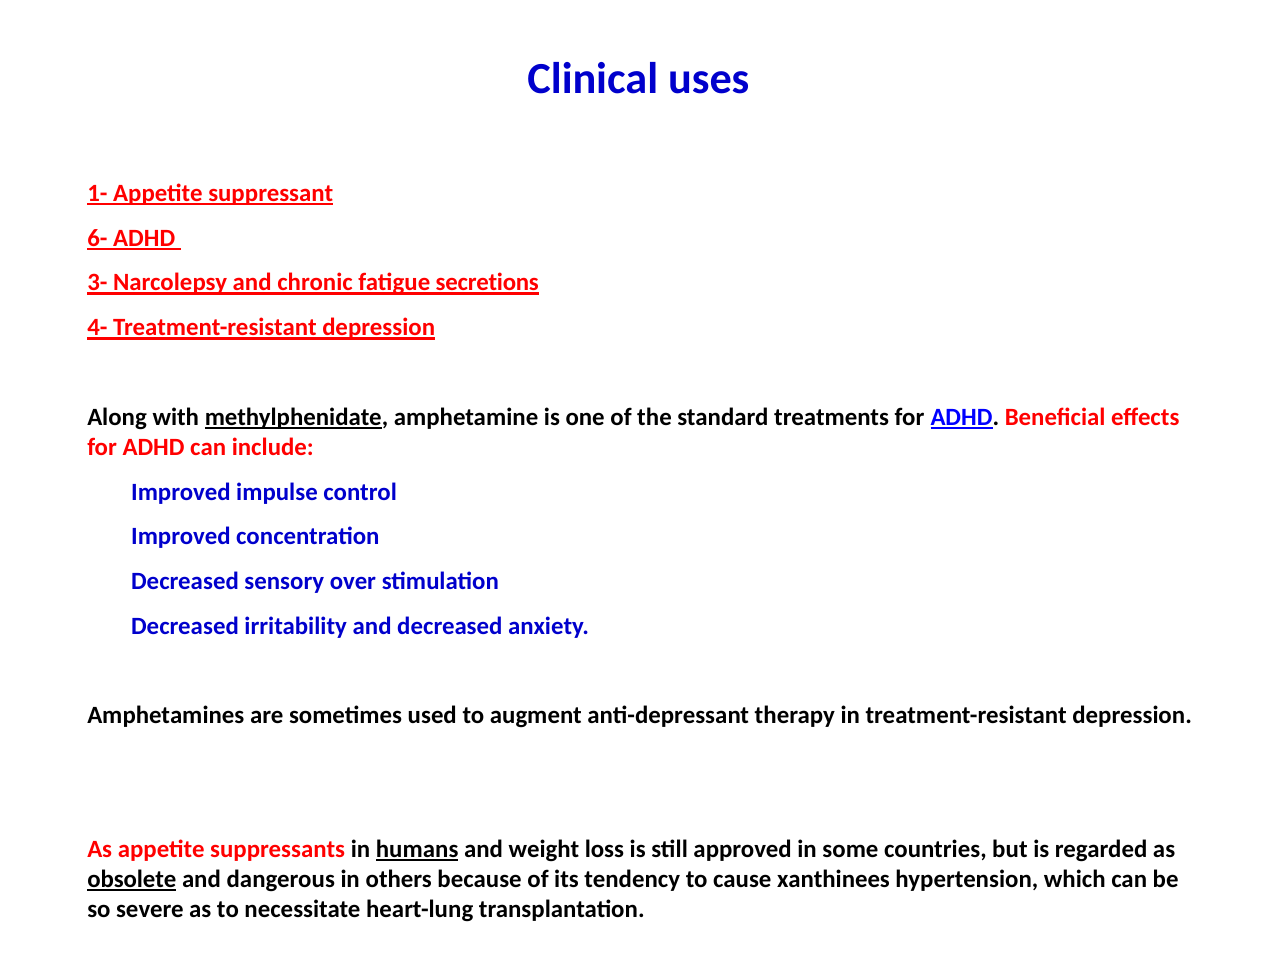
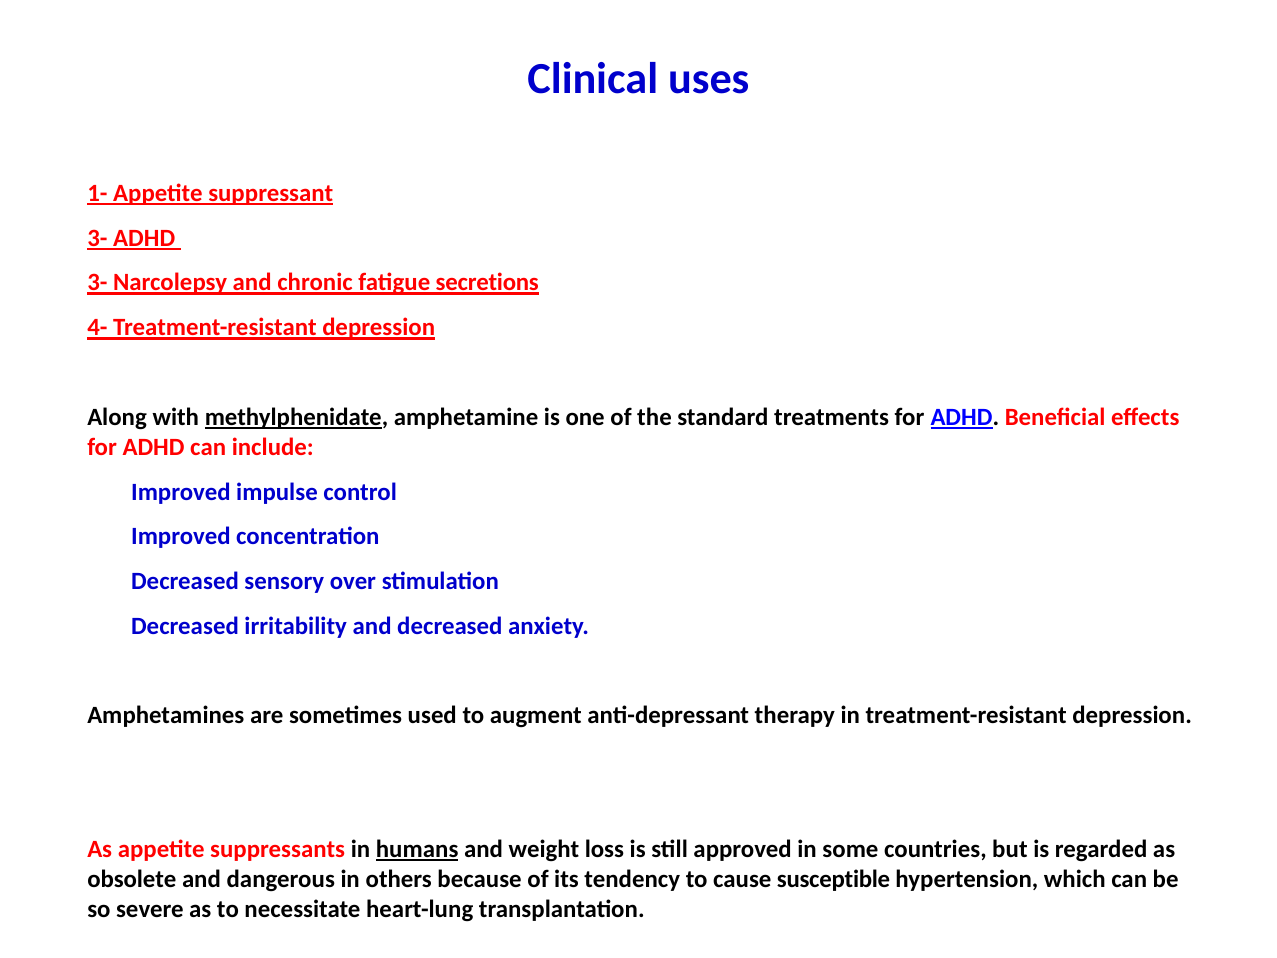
6-: 6- -> 3- (97, 238)
obsolete underline: present -> none (132, 879)
xanthinees: xanthinees -> susceptible (834, 879)
